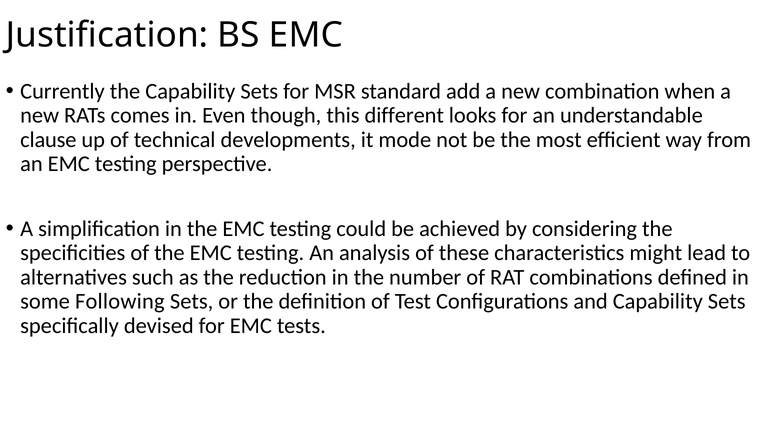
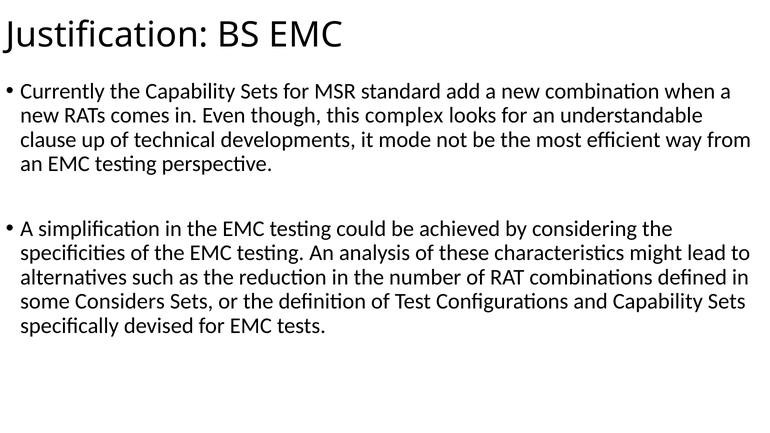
different: different -> complex (404, 116)
Following: Following -> Considers (120, 301)
